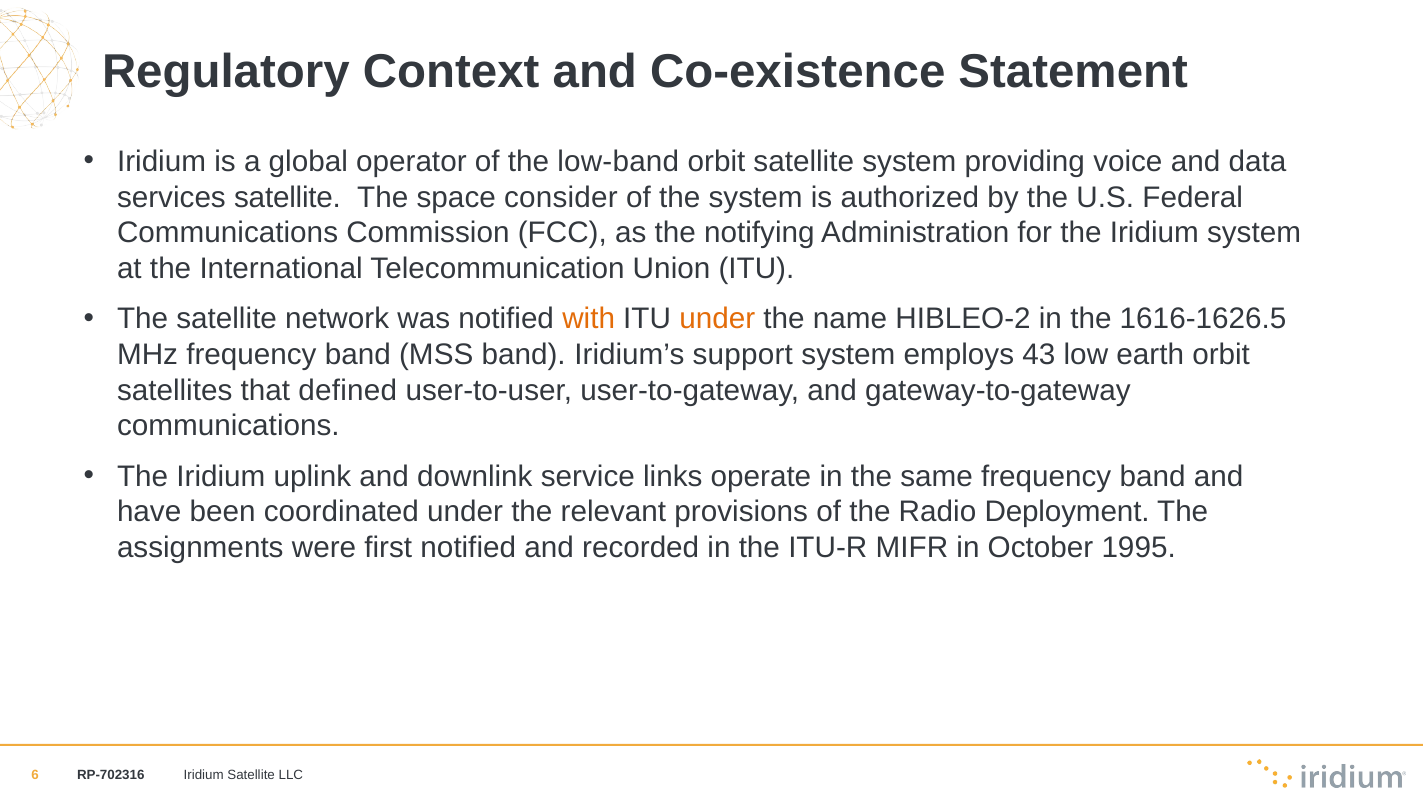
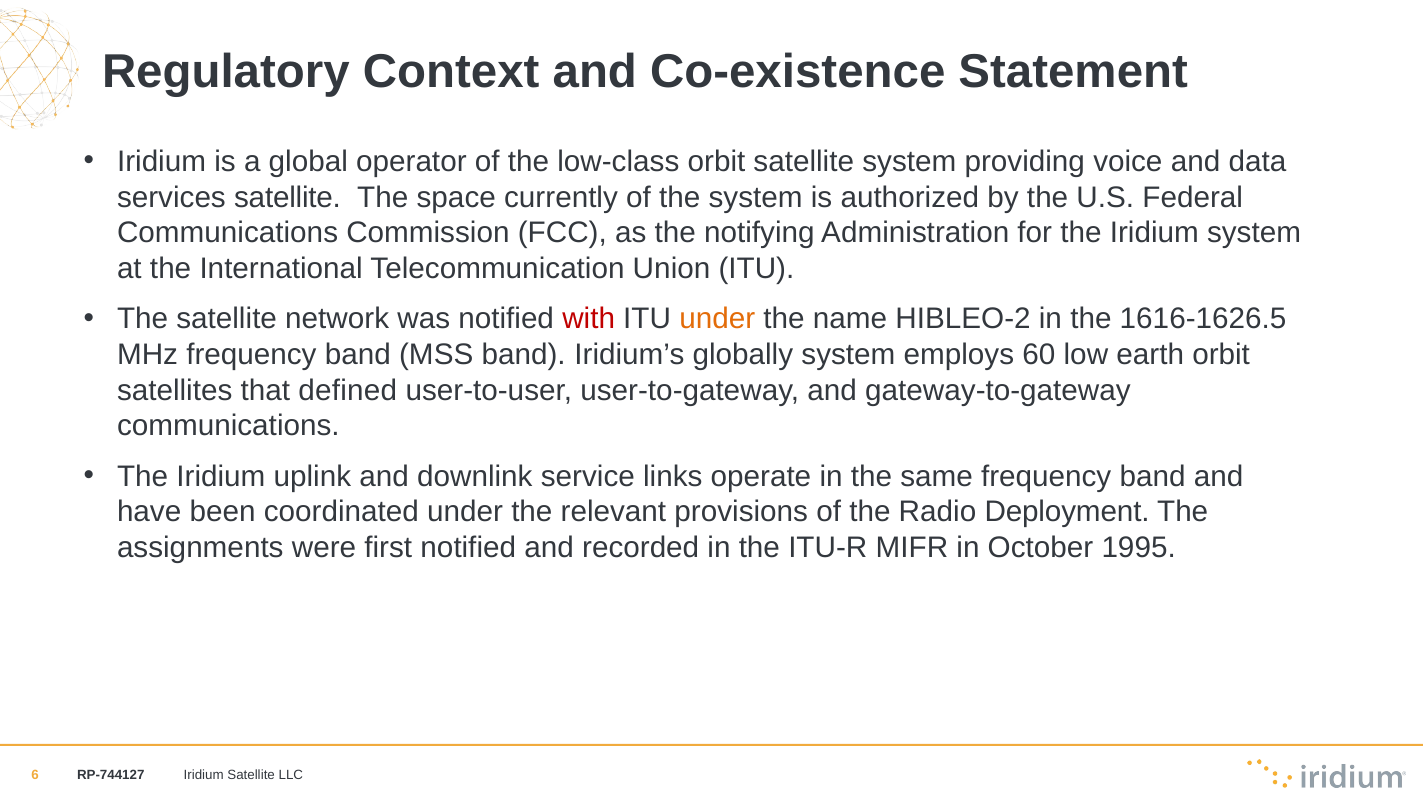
low-band: low-band -> low-class (618, 162)
consider: consider -> currently (561, 197)
with colour: orange -> red (589, 319)
support: support -> globally (743, 354)
43: 43 -> 60 (1039, 354)
RP-702316: RP-702316 -> RP-744127 (111, 774)
